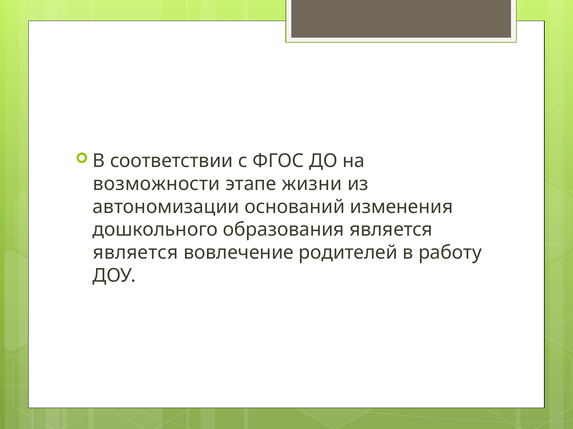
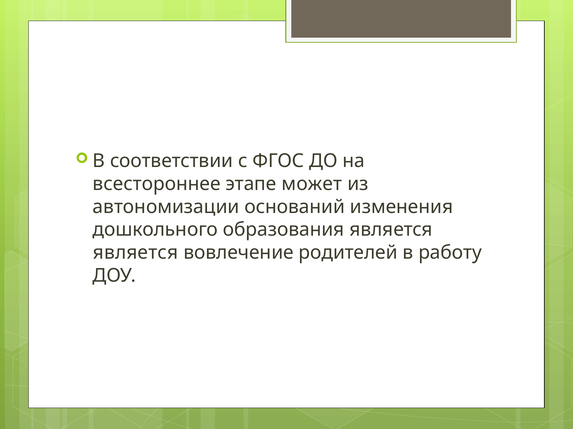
возможности: возможности -> всестороннее (157, 184)
жизни: жизни -> может (312, 184)
